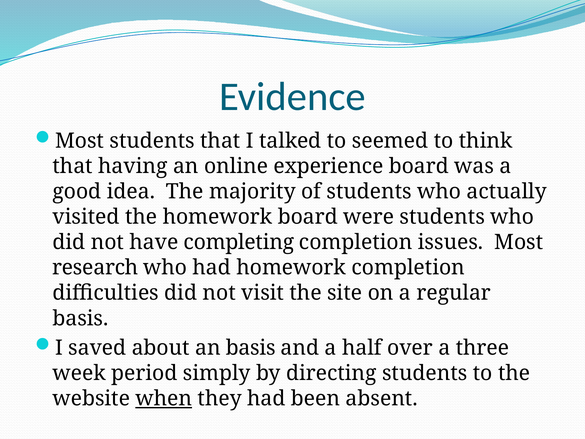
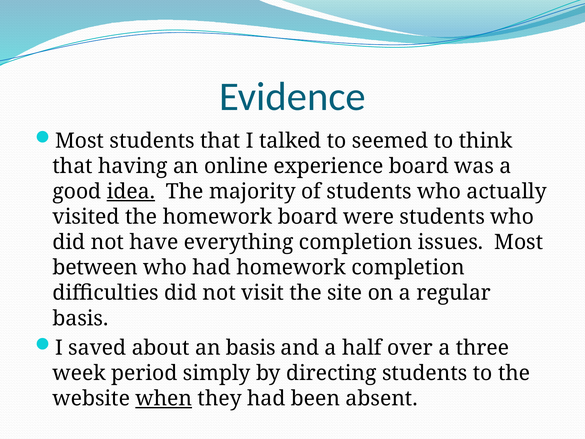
idea underline: none -> present (131, 192)
completing: completing -> everything (239, 242)
research: research -> between (95, 268)
